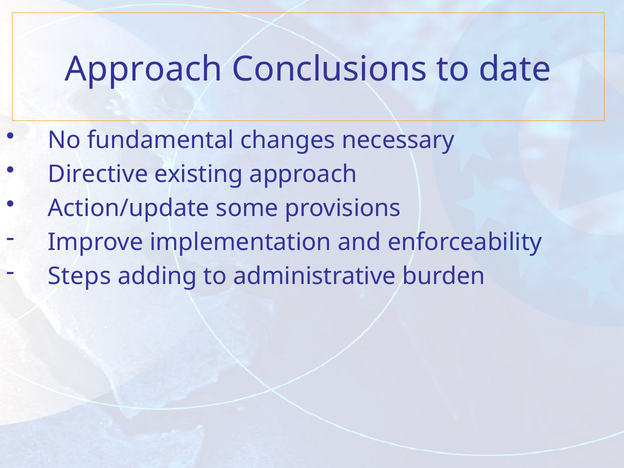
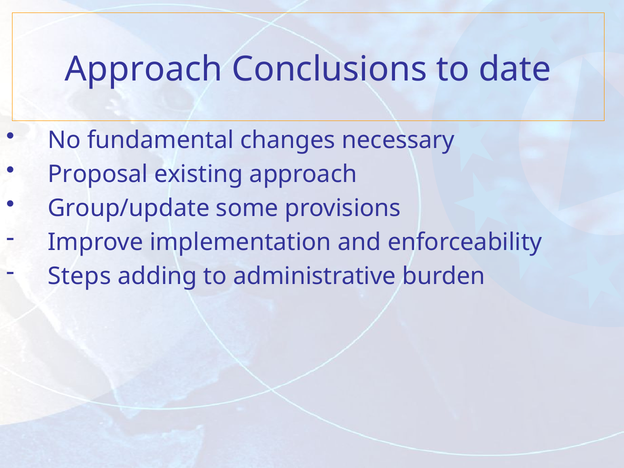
Directive: Directive -> Proposal (98, 174)
Action/update: Action/update -> Group/update (129, 208)
